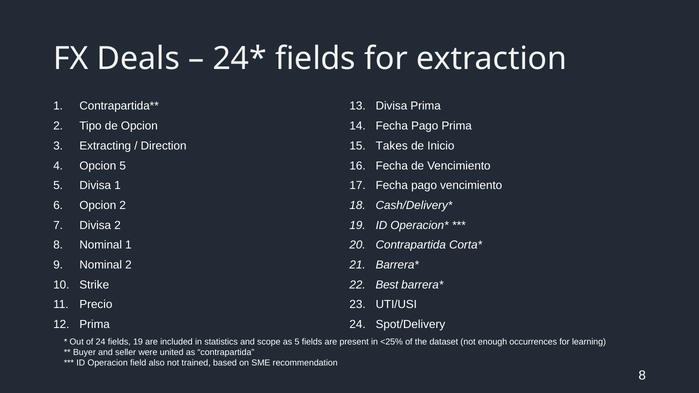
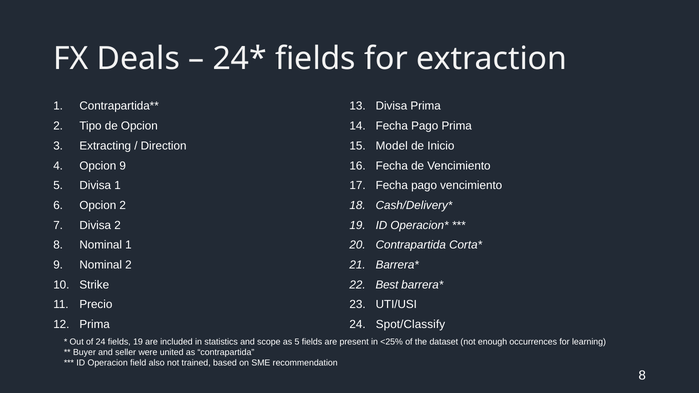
Takes: Takes -> Model (392, 146)
Opcion 5: 5 -> 9 (123, 166)
Spot/Delivery: Spot/Delivery -> Spot/Classify (410, 325)
